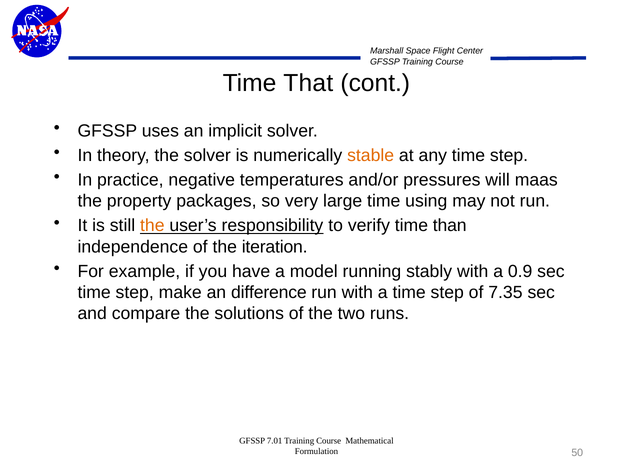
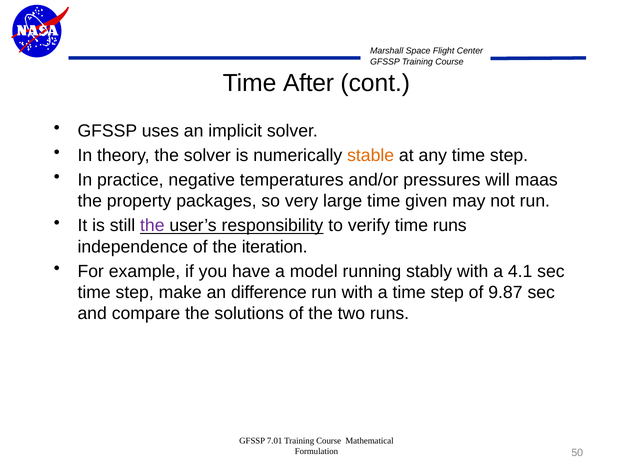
That: That -> After (309, 83)
using: using -> given (426, 201)
the colour: orange -> purple (152, 226)
time than: than -> runs (450, 226)
0.9: 0.9 -> 4.1 (520, 272)
7.35: 7.35 -> 9.87 (505, 293)
